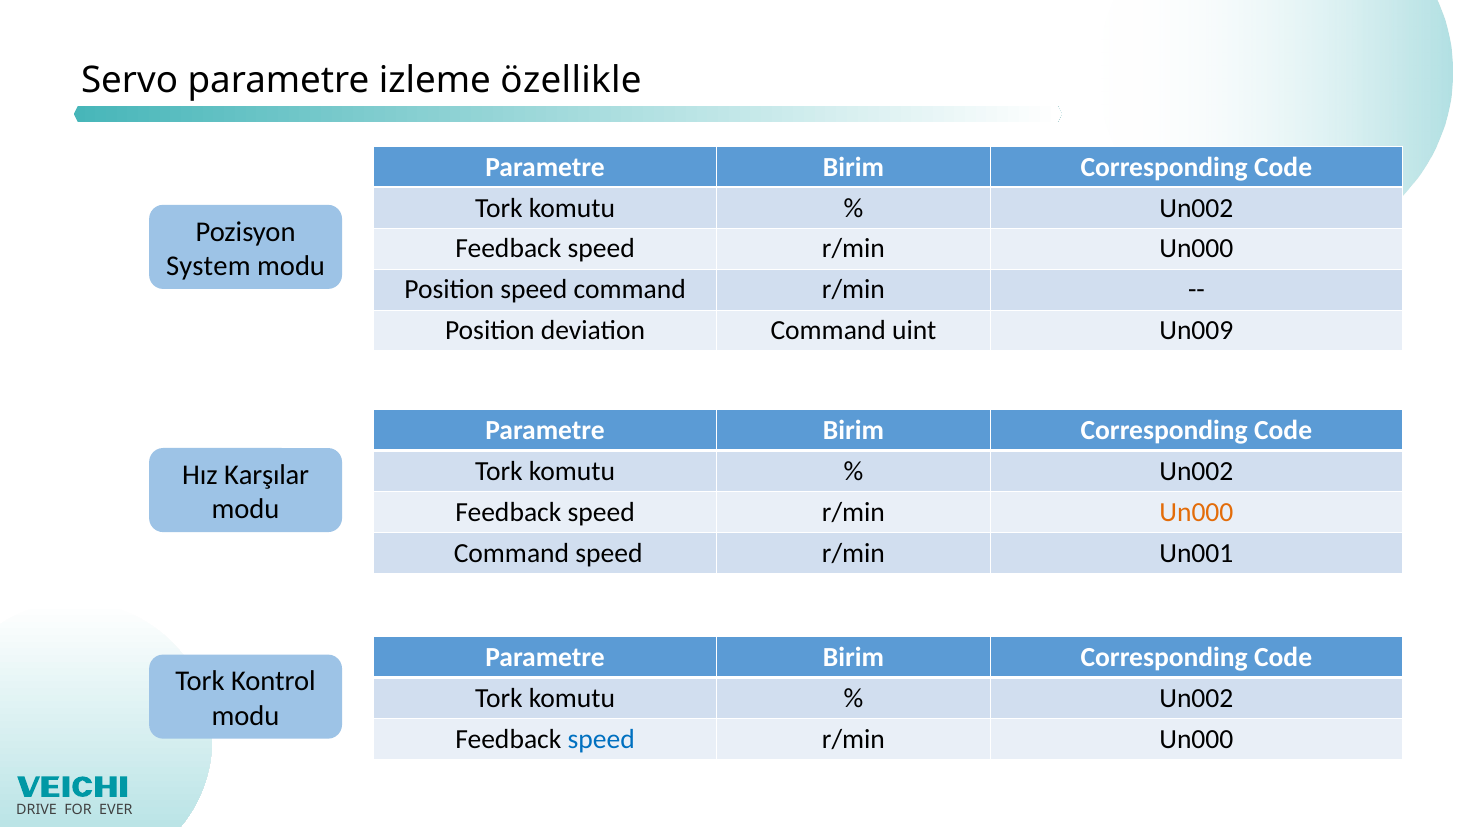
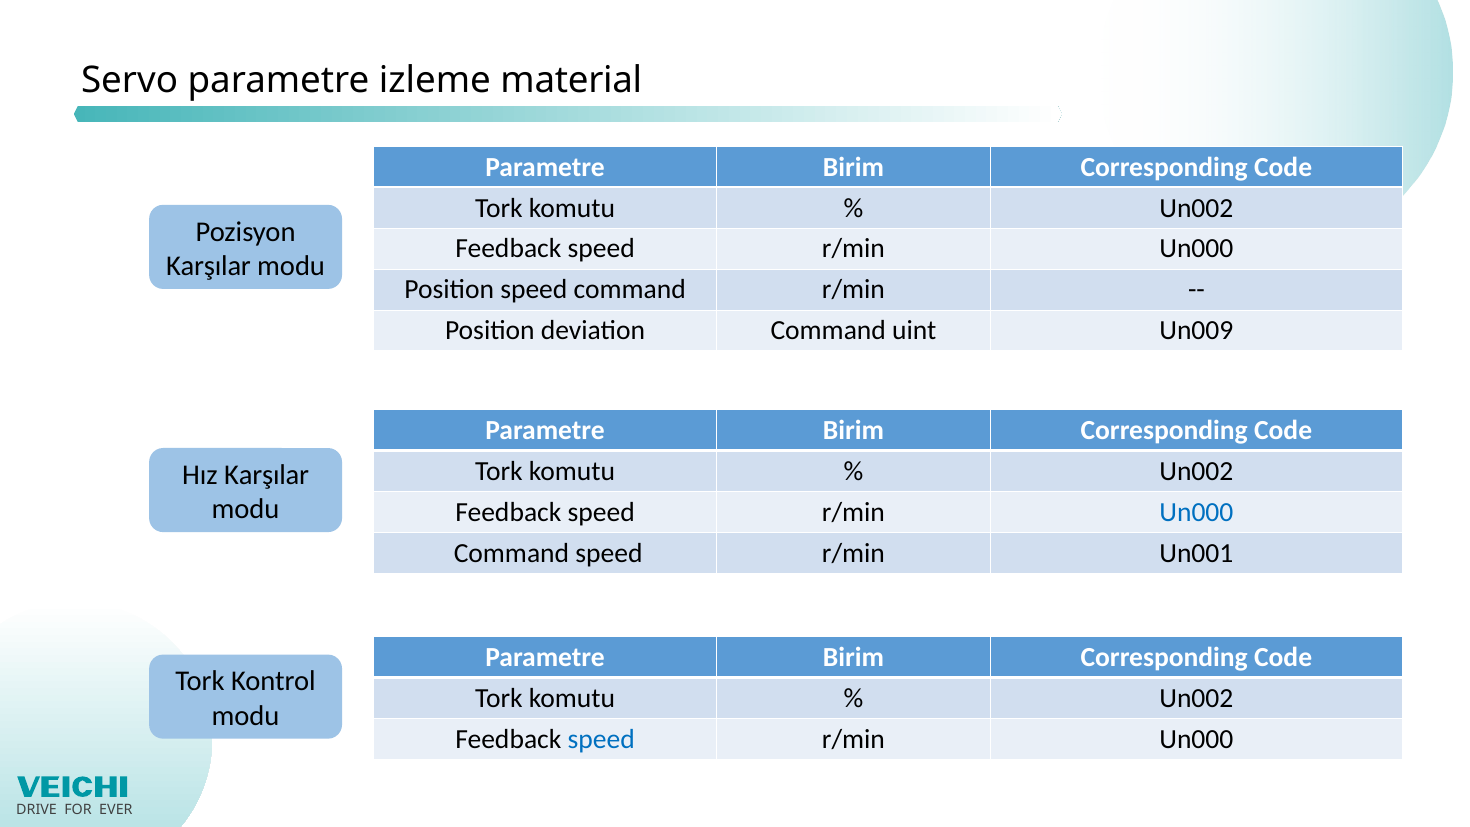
özellikle: özellikle -> material (571, 80)
System: System -> Karşılar (209, 266)
Un000 colour: orange -> blue (1196, 512)
